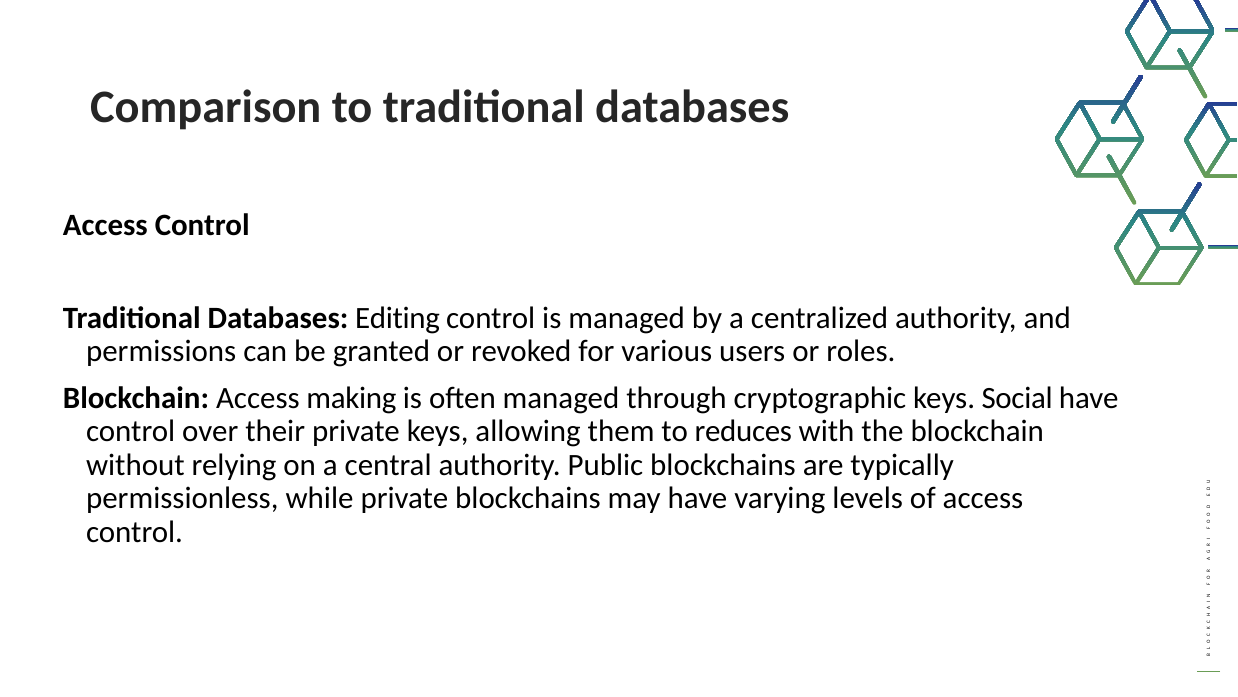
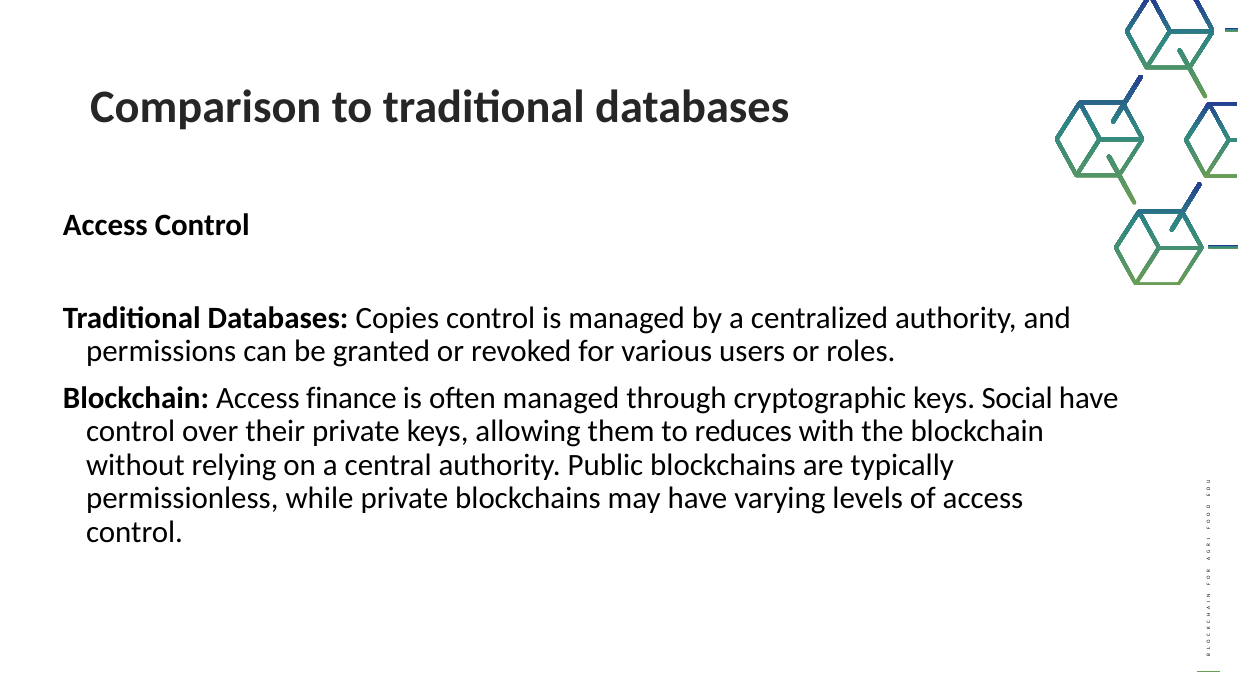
Editing: Editing -> Copies (397, 318)
making: making -> finance (351, 398)
